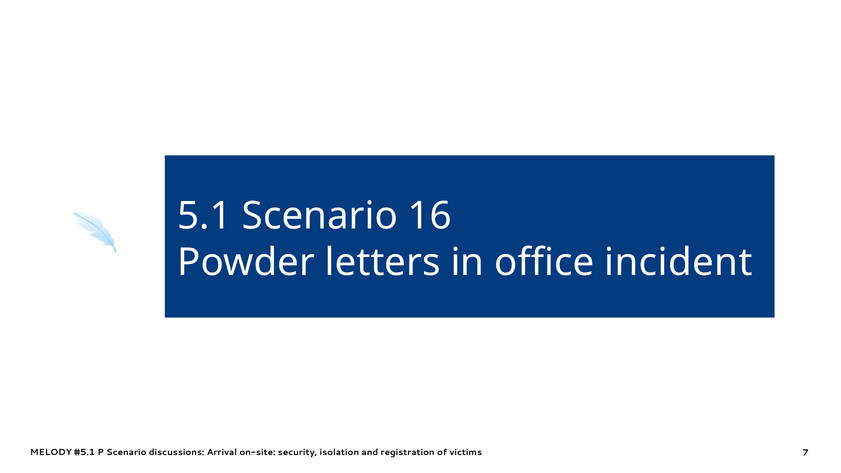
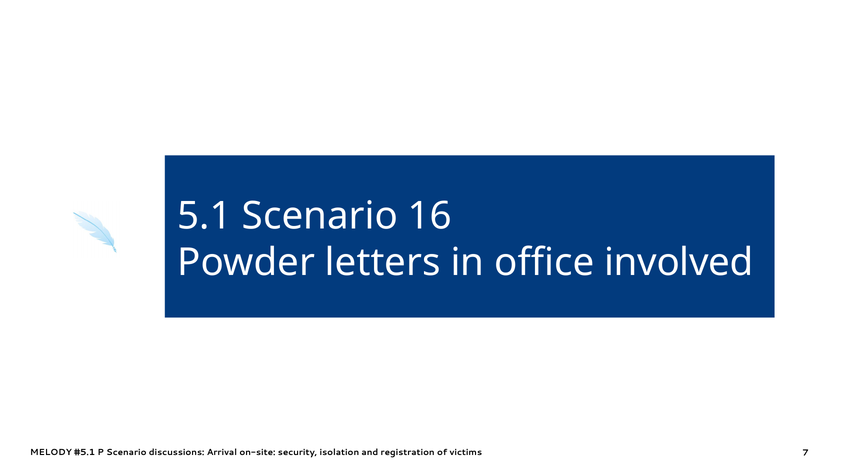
incident: incident -> involved (679, 262)
